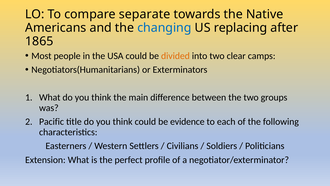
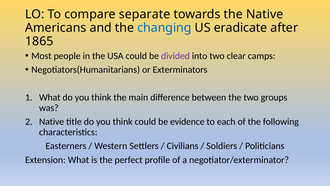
replacing: replacing -> eradicate (240, 28)
divided colour: orange -> purple (175, 56)
Pacific: Pacific -> Native (52, 122)
